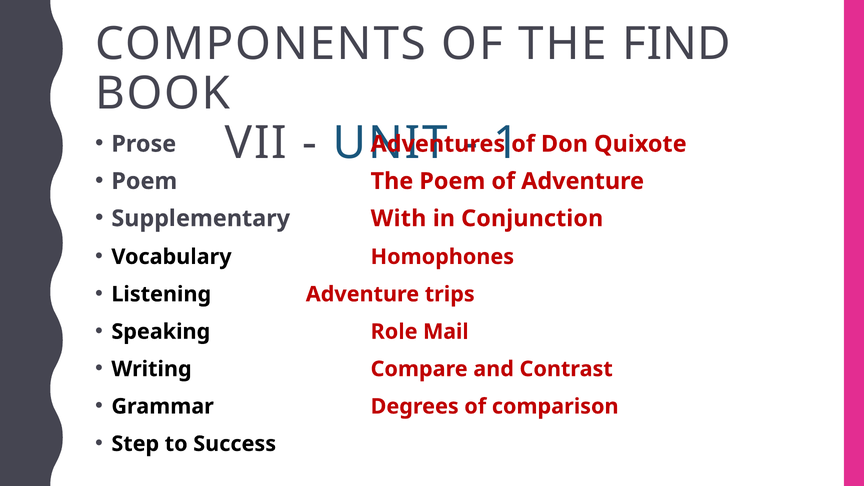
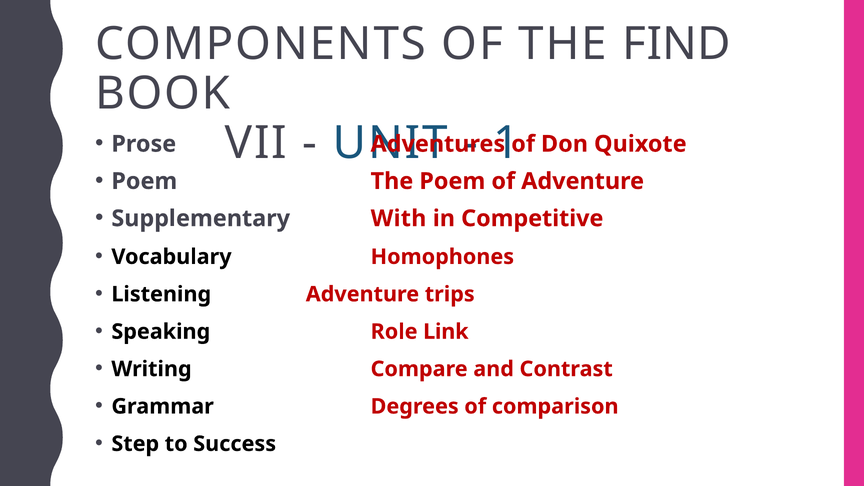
Conjunction: Conjunction -> Competitive (532, 218)
Mail: Mail -> Link (446, 332)
